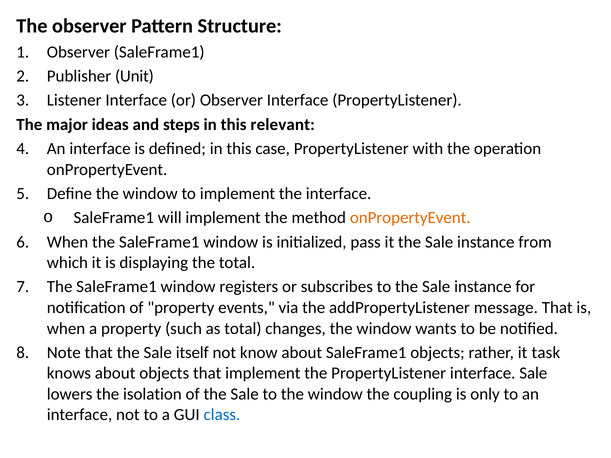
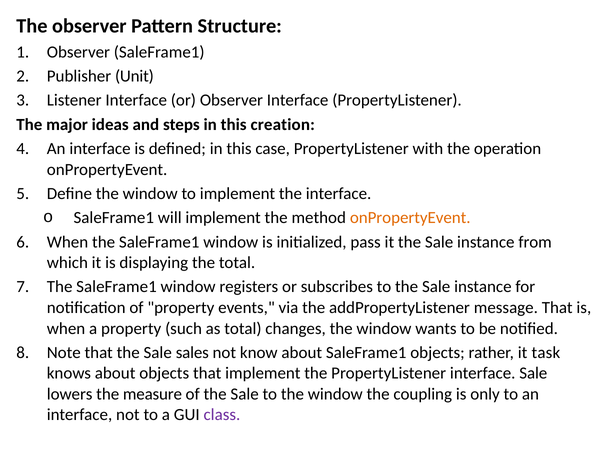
relevant: relevant -> creation (283, 125)
itself: itself -> sales (192, 353)
isolation: isolation -> measure (152, 394)
class colour: blue -> purple (222, 415)
